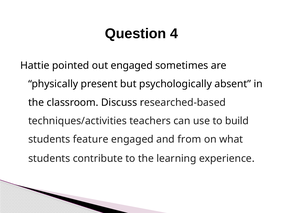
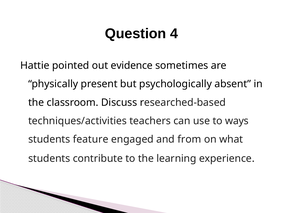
out engaged: engaged -> evidence (132, 65)
build: build -> ways (237, 120)
